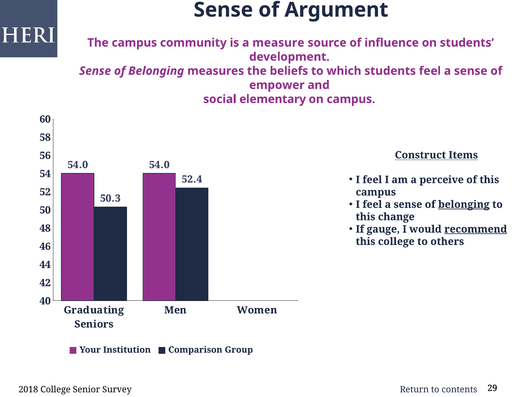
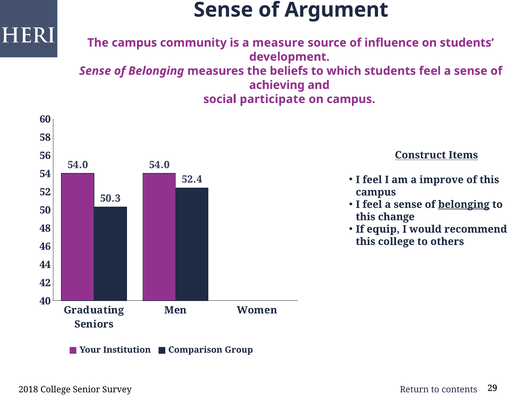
empower: empower -> achieving (277, 85)
elementary: elementary -> participate (273, 99)
perceive: perceive -> improve (442, 180)
gauge: gauge -> equip (383, 229)
recommend underline: present -> none (476, 229)
